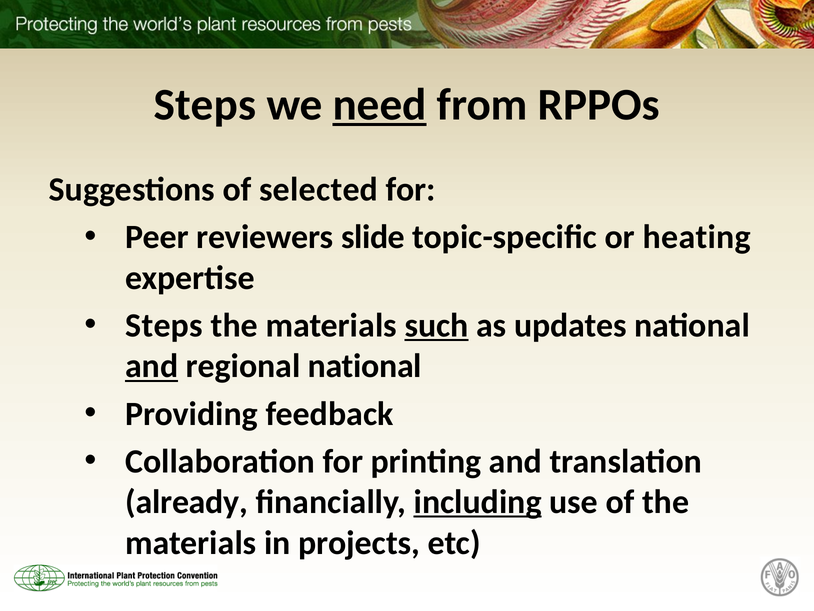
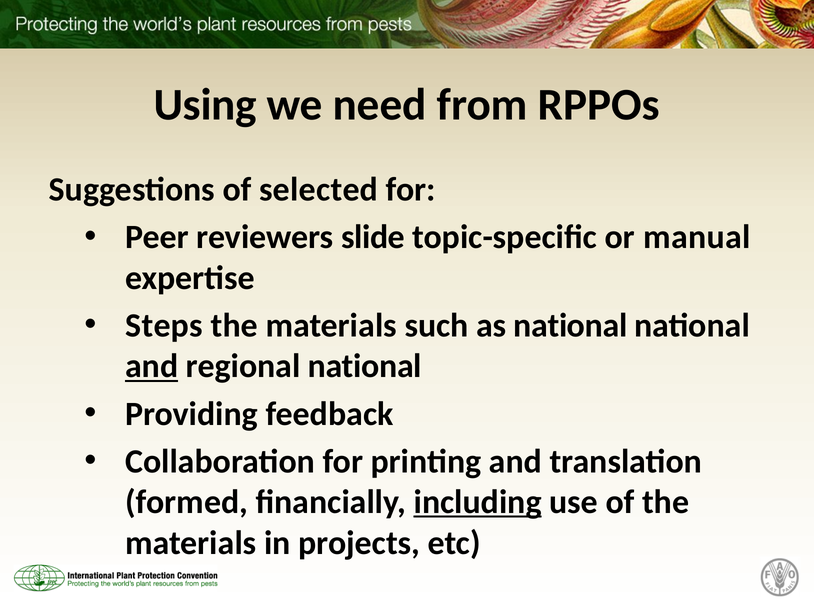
Steps: Steps -> Using (205, 105)
need underline: present -> none (380, 105)
heating: heating -> manual (697, 237)
such underline: present -> none (437, 325)
as updates: updates -> national (570, 325)
already: already -> formed (187, 502)
